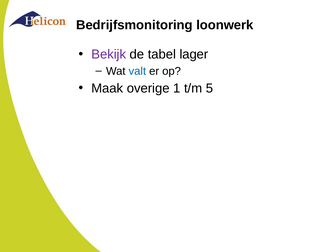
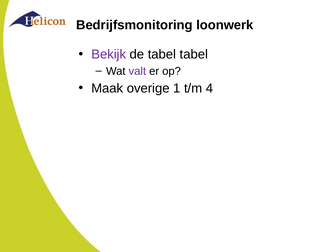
tabel lager: lager -> tabel (194, 54)
valt colour: blue -> purple (137, 71)
5: 5 -> 4 (209, 88)
